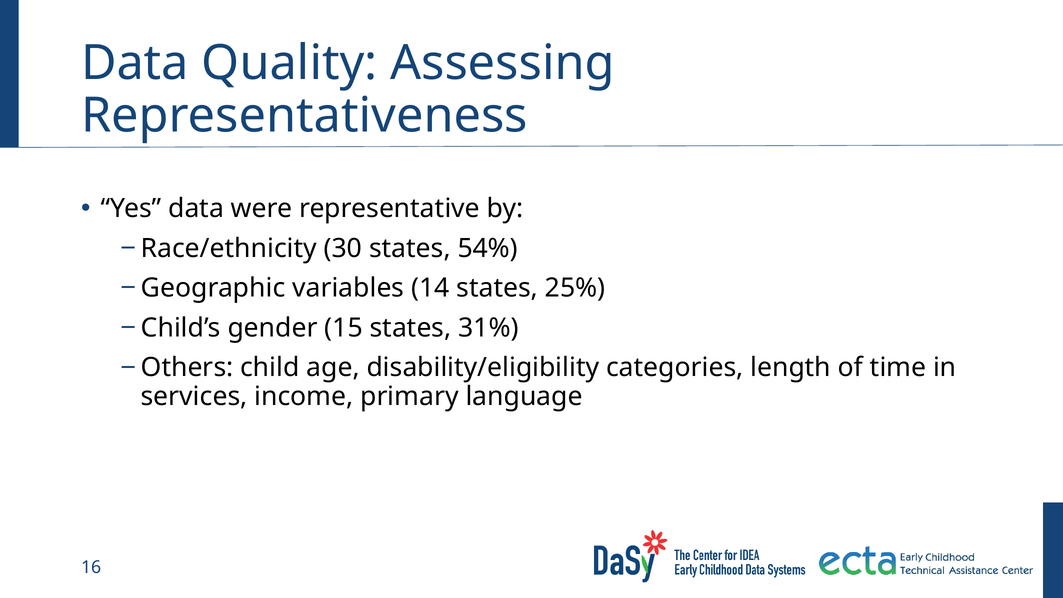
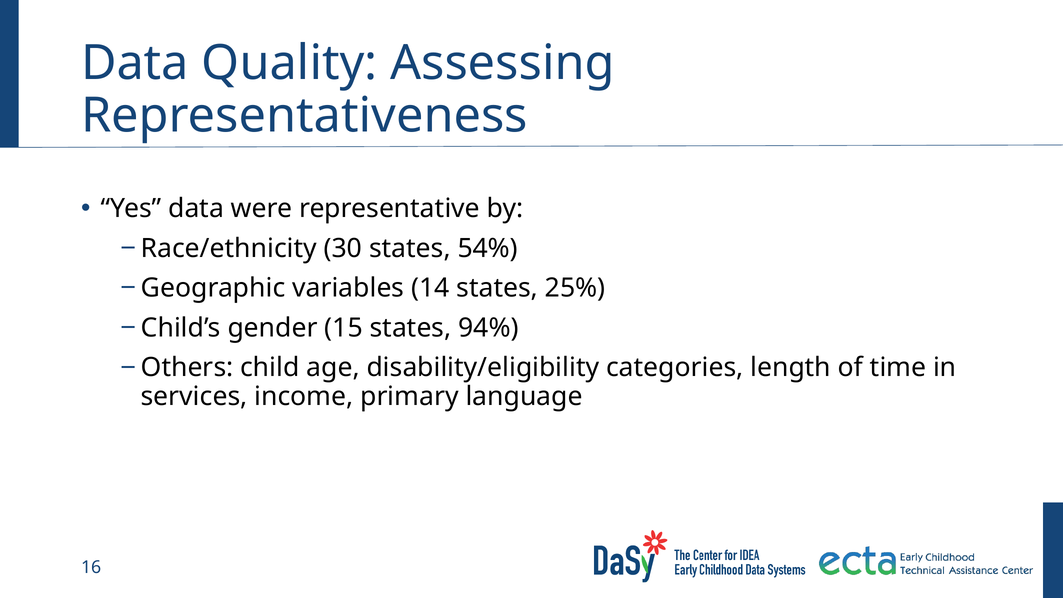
31%: 31% -> 94% (489, 328)
